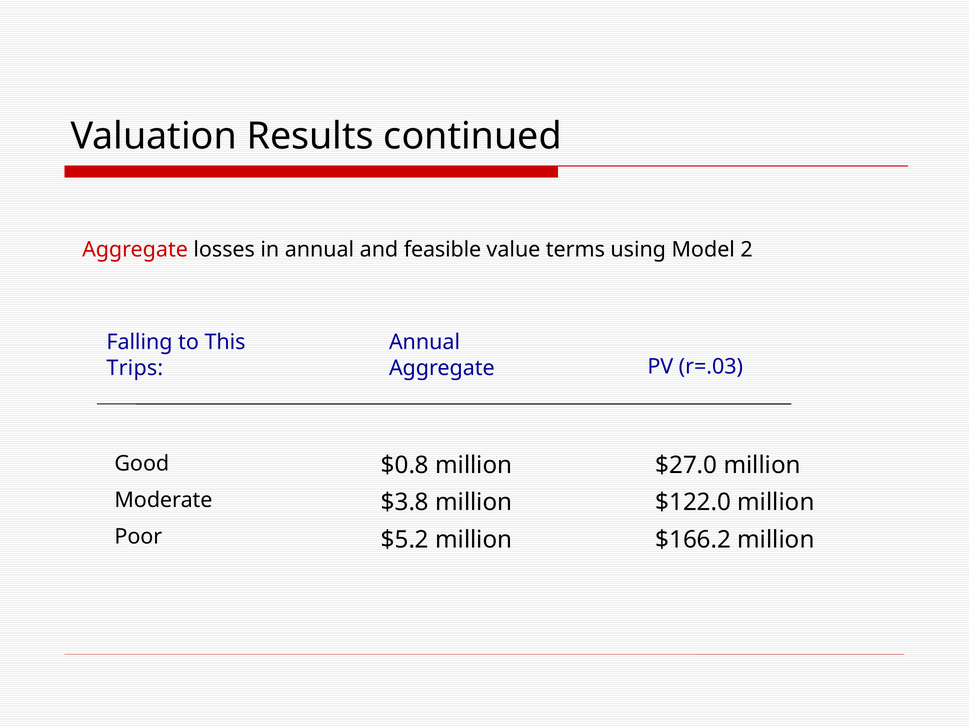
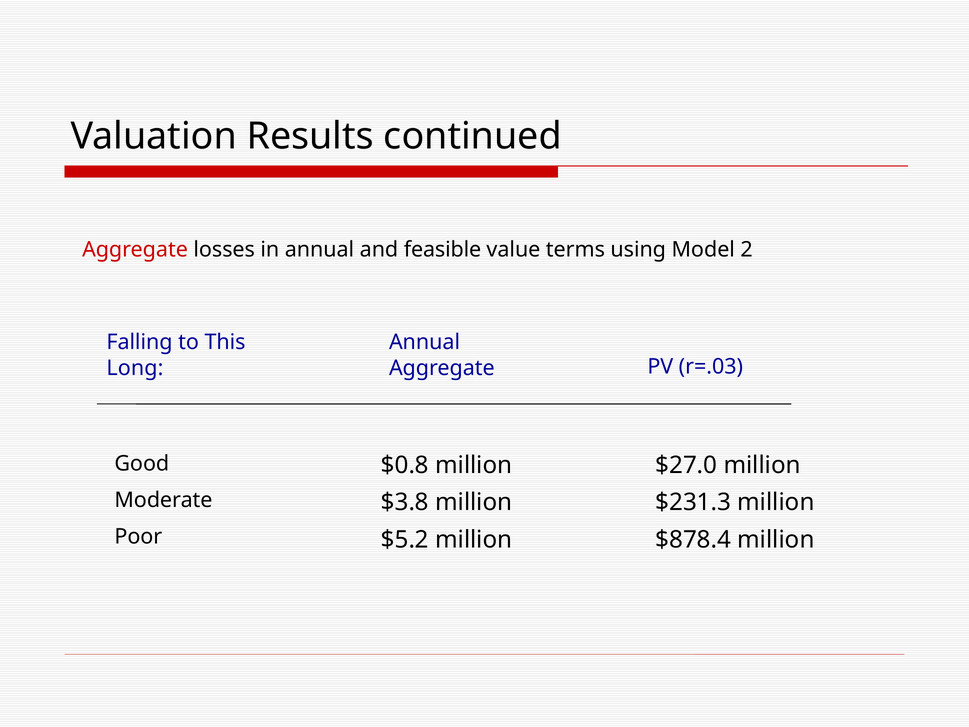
Trips: Trips -> Long (135, 368)
$122.0: $122.0 -> $231.3 (693, 502)
$166.2: $166.2 -> $878.4 (693, 539)
